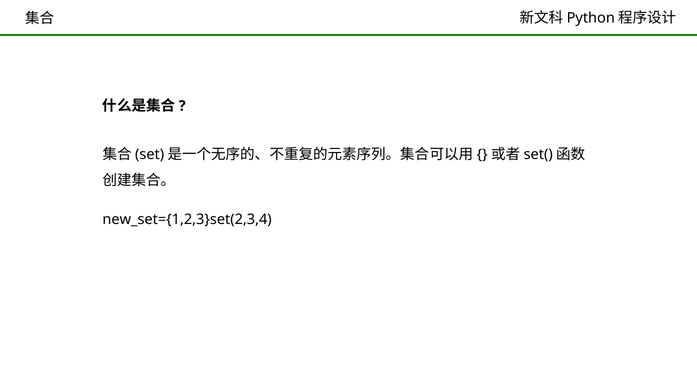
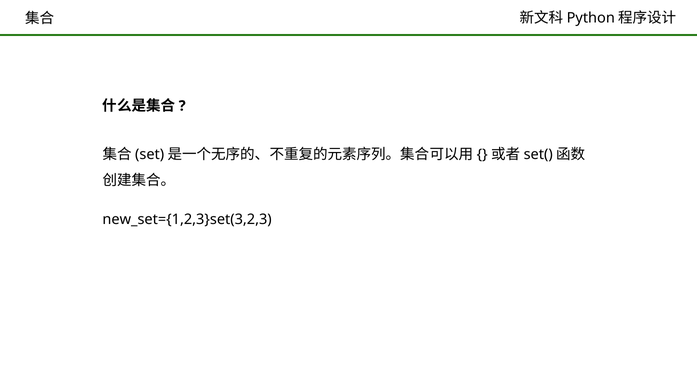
new_set={1,2,3}set(2,3,4: new_set={1,2,3}set(2,3,4 -> new_set={1,2,3}set(3,2,3 (187, 219)
